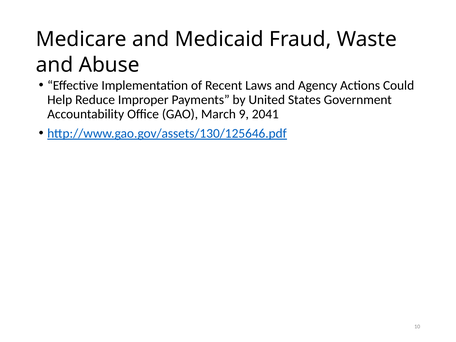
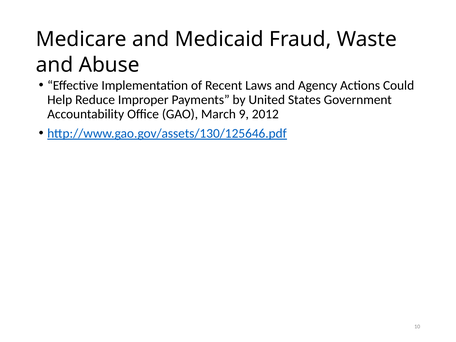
2041: 2041 -> 2012 (265, 114)
